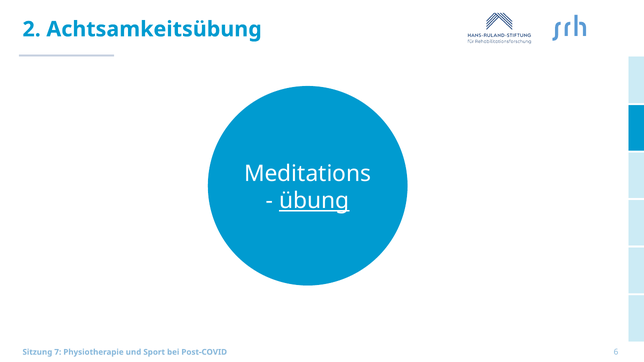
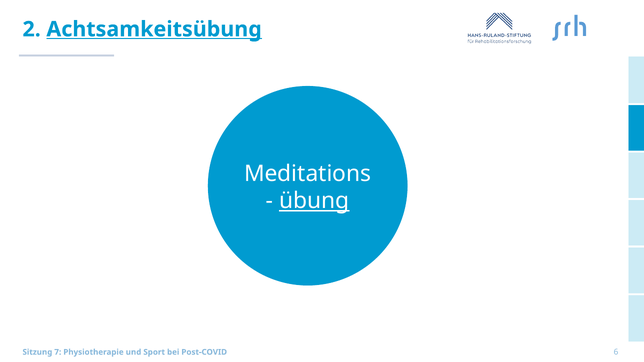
Achtsamkeitsübung underline: none -> present (154, 29)
